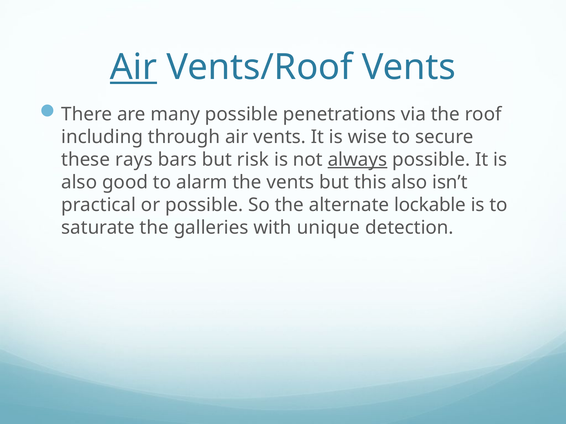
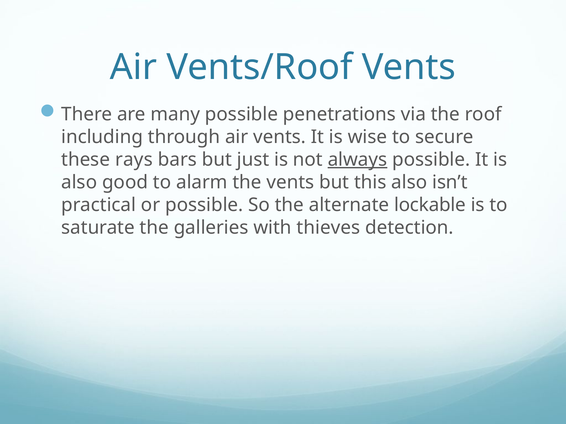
Air underline: present -> none (134, 67)
risk: risk -> just (253, 160)
unique: unique -> thieves (328, 228)
